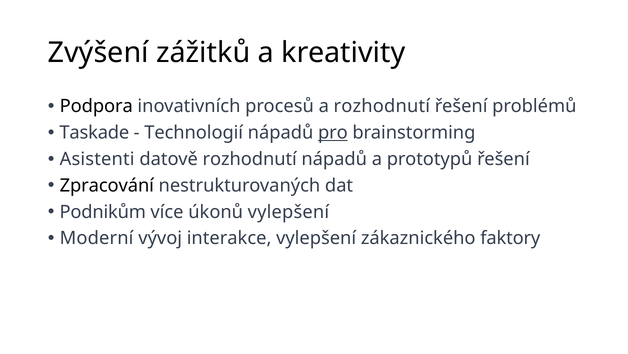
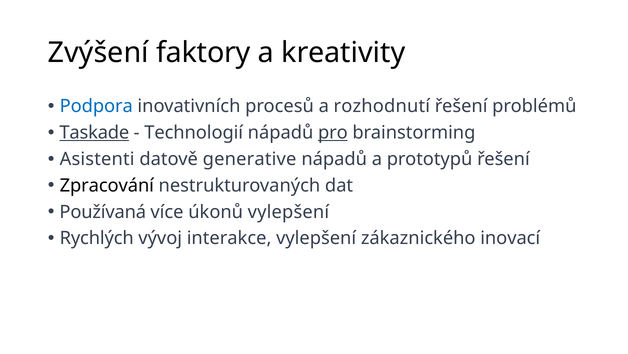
zážitků: zážitků -> faktory (203, 53)
Podpora colour: black -> blue (96, 106)
Taskade underline: none -> present (94, 133)
datově rozhodnutí: rozhodnutí -> generative (250, 159)
Podnikům: Podnikům -> Používaná (103, 212)
Moderní: Moderní -> Rychlých (97, 238)
faktory: faktory -> inovací (510, 238)
